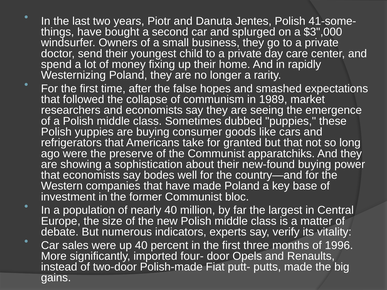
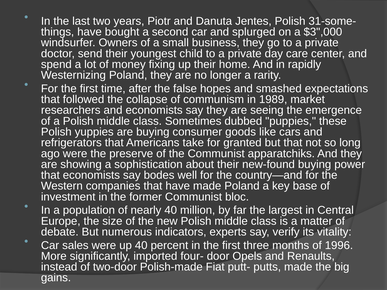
41-some-: 41-some- -> 31-some- (332, 21)
